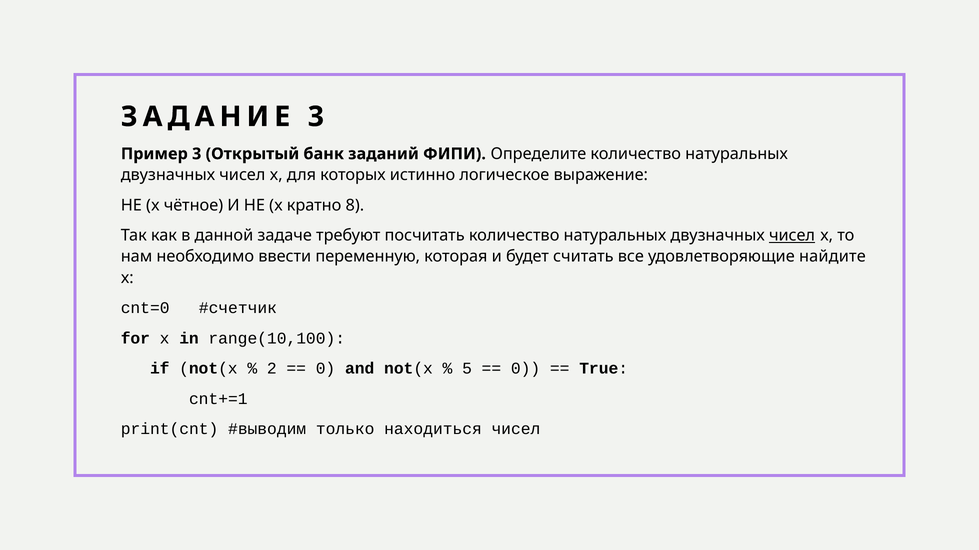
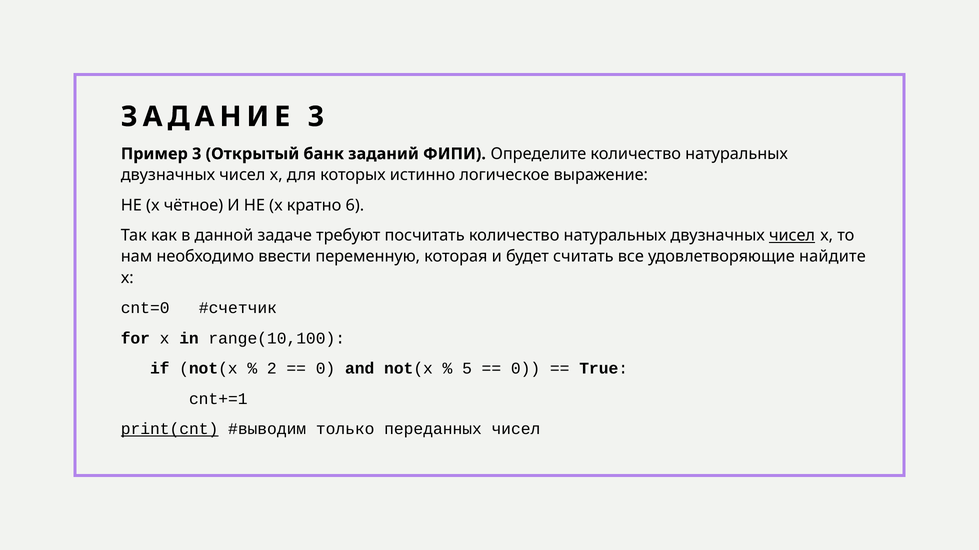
8: 8 -> 6 (355, 205)
print(cnt underline: none -> present (170, 429)
находиться: находиться -> переданных (433, 429)
